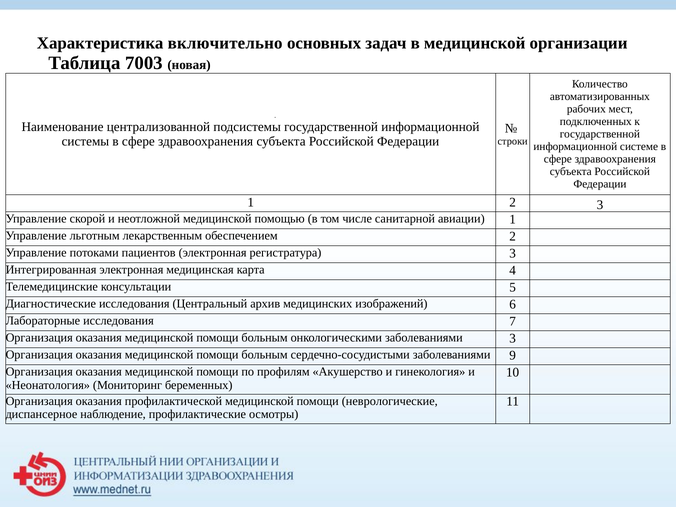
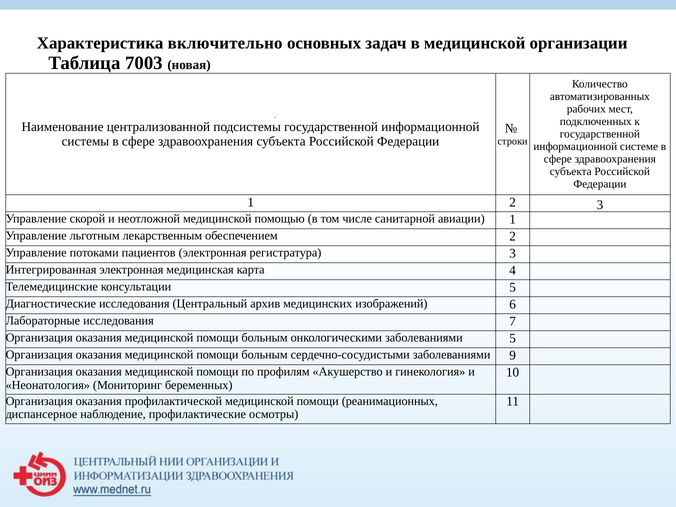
заболеваниями 3: 3 -> 5 (513, 338)
неврологические: неврологические -> реанимационных (390, 401)
